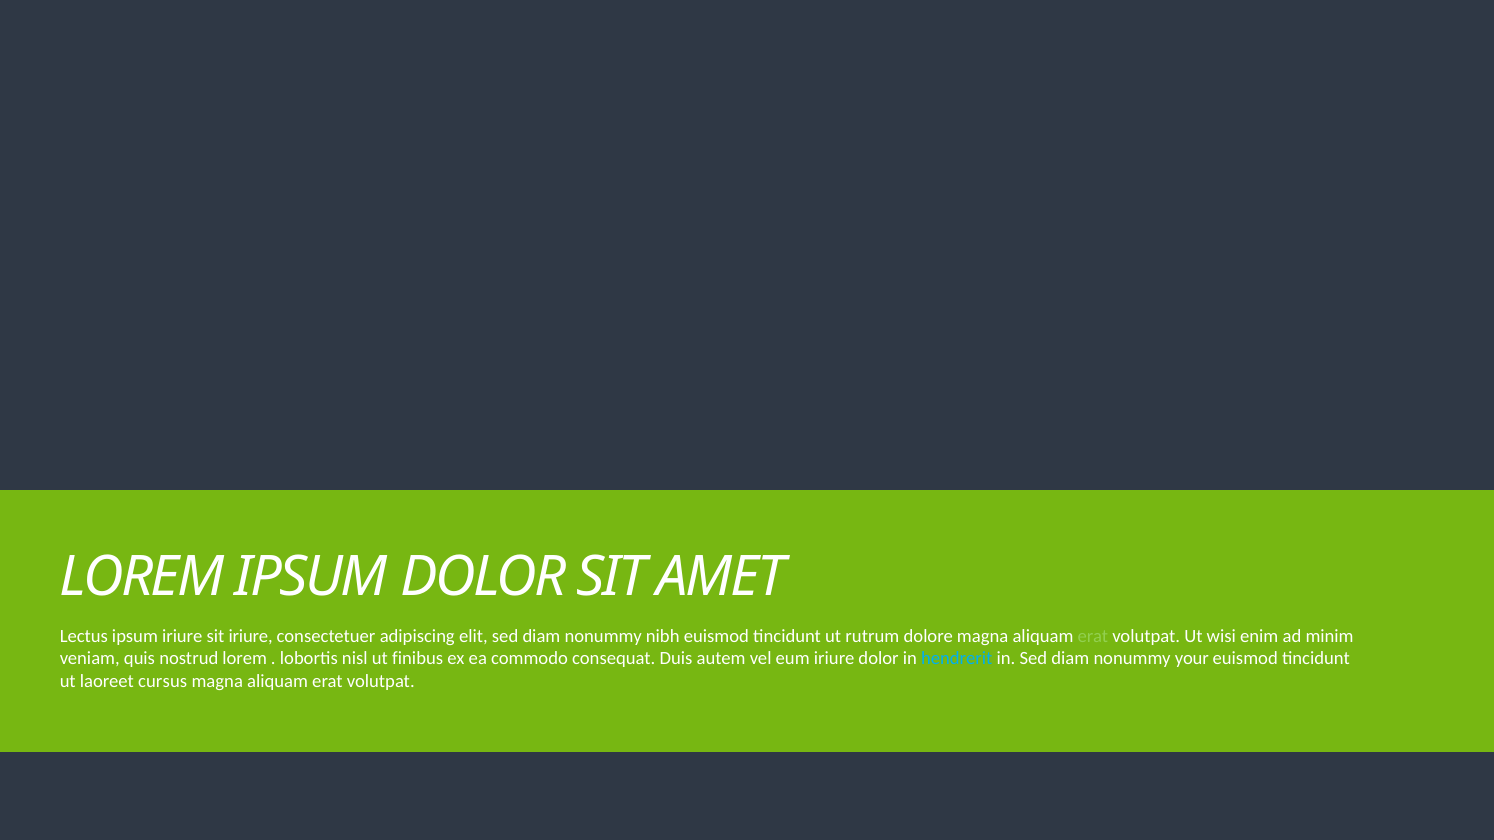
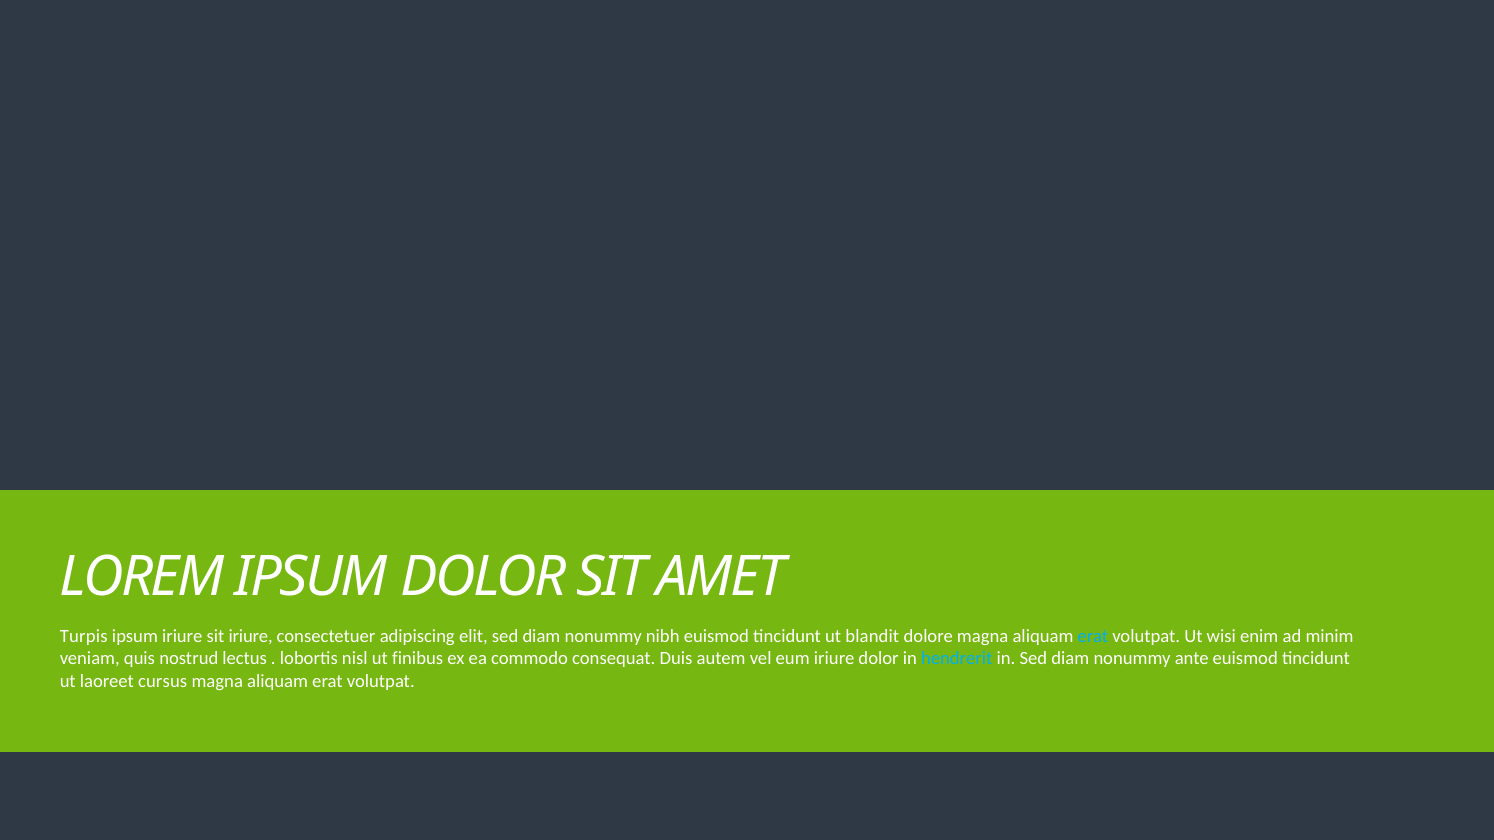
Lectus: Lectus -> Turpis (84, 637)
rutrum: rutrum -> blandit (872, 637)
erat colour: light green -> light blue (1093, 637)
nostrud lorem: lorem -> lectus (245, 659)
your: your -> ante (1192, 659)
